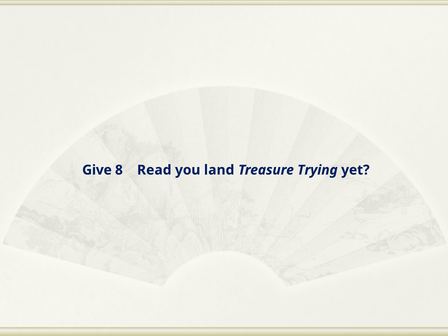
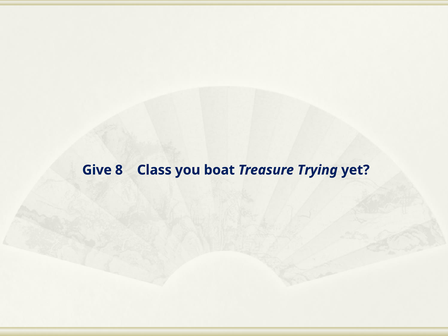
Read: Read -> Class (154, 170)
land: land -> boat (219, 170)
